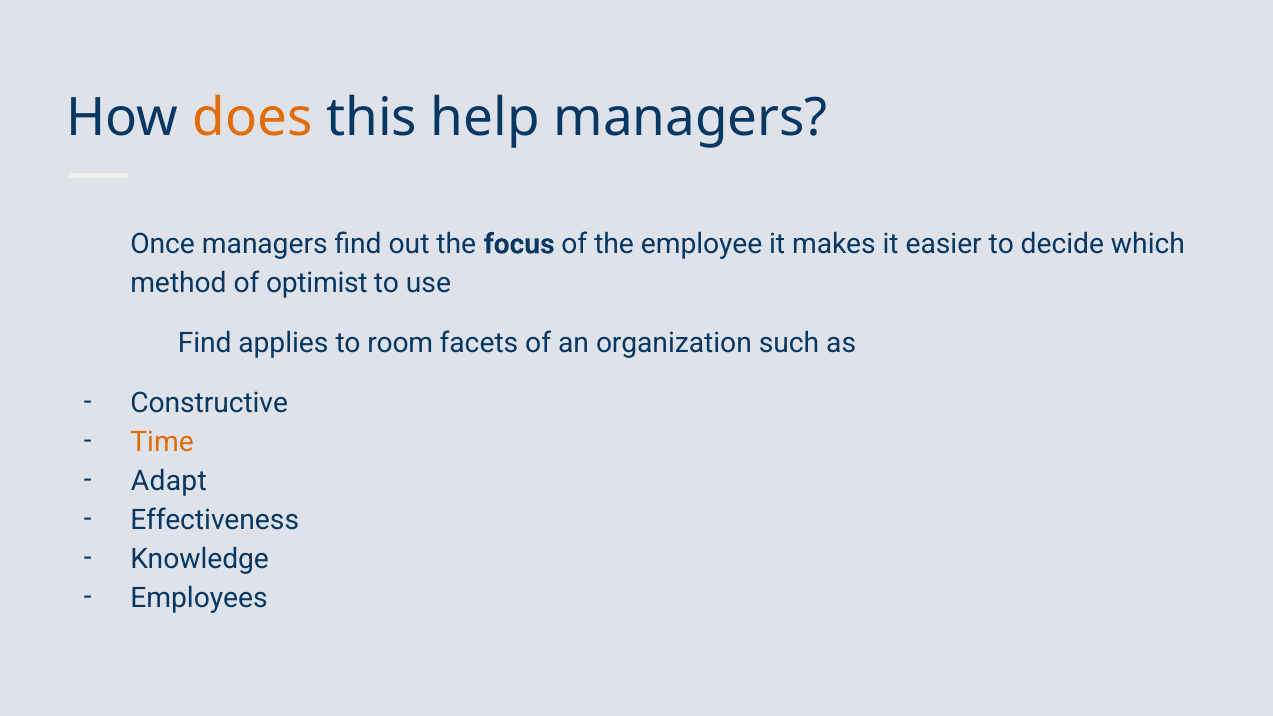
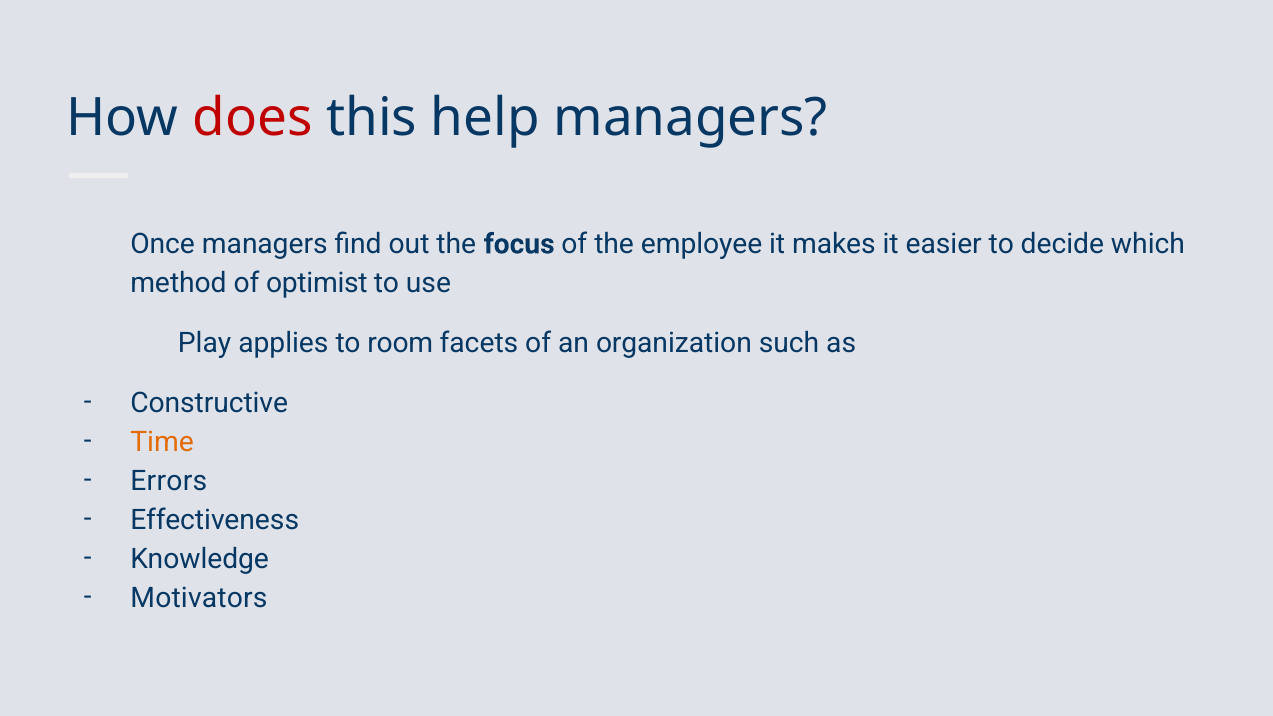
does colour: orange -> red (252, 118)
Find: Find -> Play (205, 343)
Adapt: Adapt -> Errors (169, 481)
Employees: Employees -> Motivators (199, 598)
